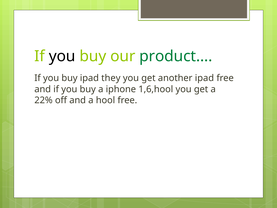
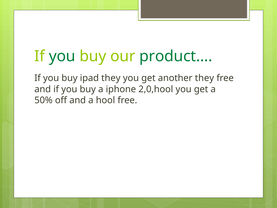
you colour: black -> green (62, 56)
another ipad: ipad -> they (204, 78)
1,6,hool: 1,6,hool -> 2,0,hool (156, 89)
22%: 22% -> 50% (43, 100)
